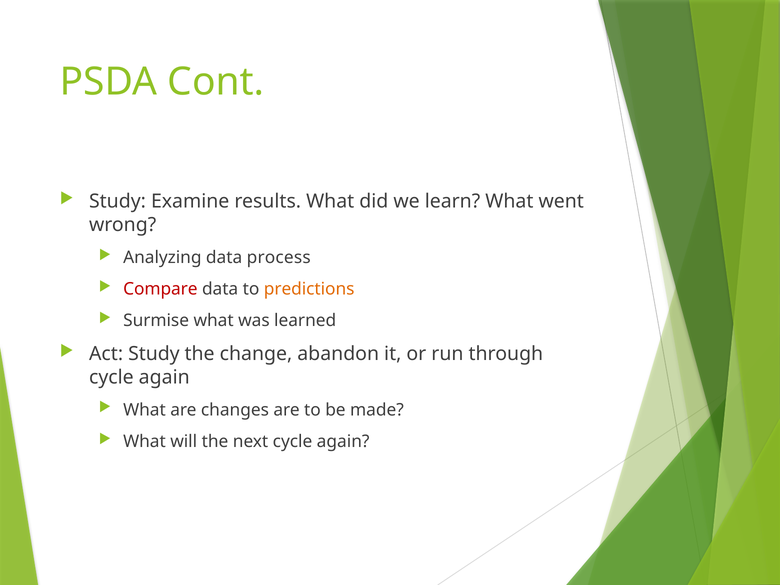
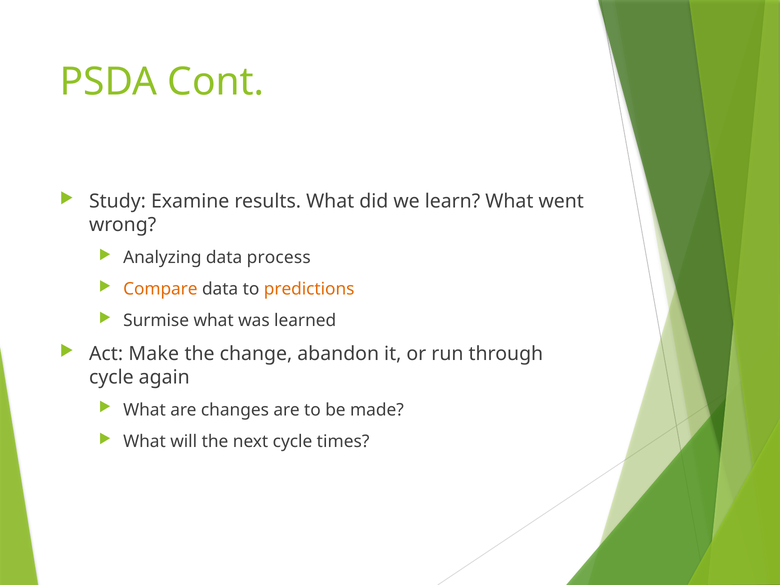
Compare colour: red -> orange (160, 289)
Act Study: Study -> Make (154, 354)
next cycle again: again -> times (343, 441)
